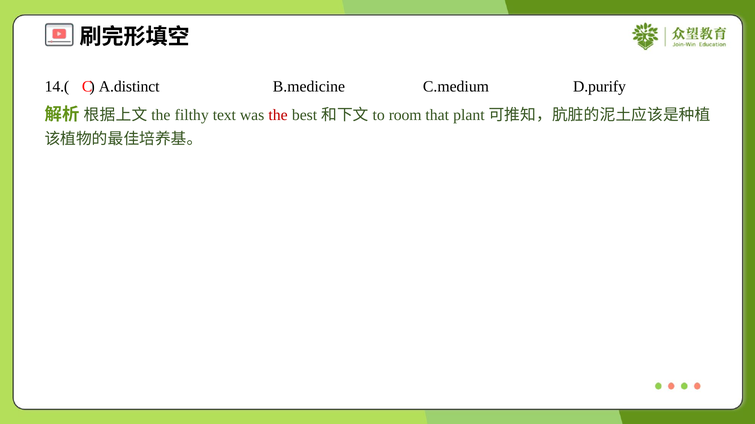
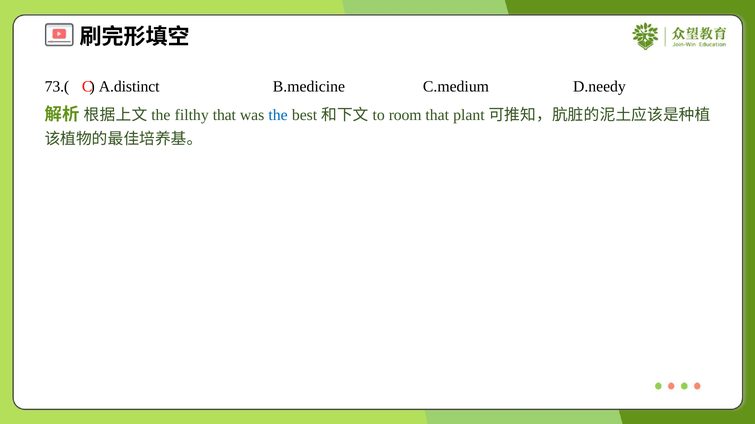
14.(: 14.( -> 73.( (57, 87)
D.purify: D.purify -> D.needy (599, 87)
filthy text: text -> that (224, 115)
the colour: red -> blue (278, 115)
